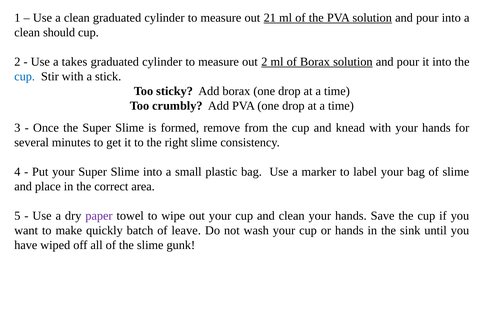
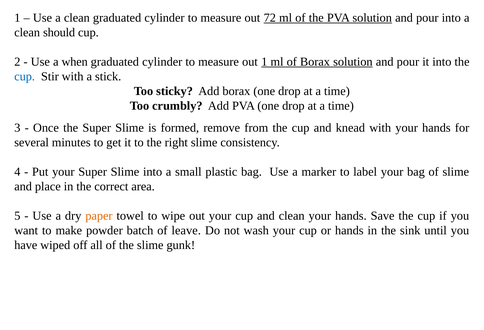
21: 21 -> 72 (270, 18)
takes: takes -> when (75, 62)
out 2: 2 -> 1 (264, 62)
paper colour: purple -> orange (99, 216)
quickly: quickly -> powder (104, 230)
